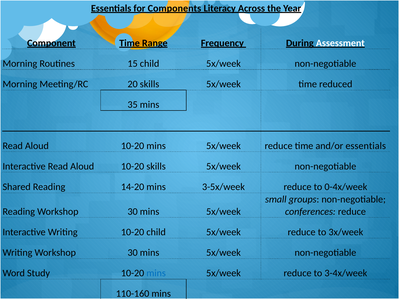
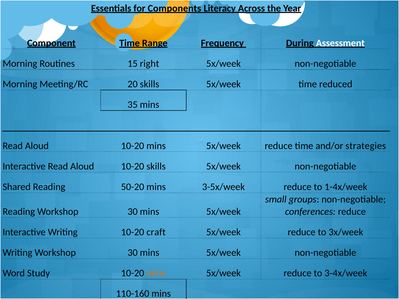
15 child: child -> right (150, 64)
and/or essentials: essentials -> strategies (366, 146)
14-20: 14-20 -> 50-20 (133, 187)
0-4x/week: 0-4x/week -> 1-4x/week (346, 187)
10-20 child: child -> craft (156, 232)
mins colour: blue -> orange (156, 273)
